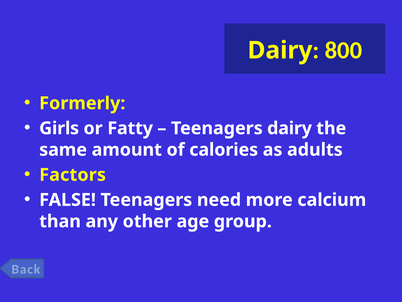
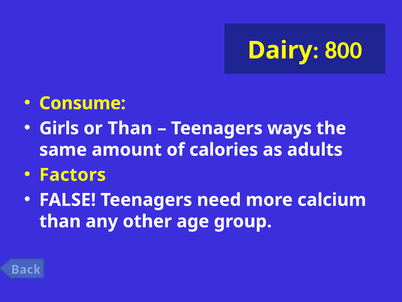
Formerly: Formerly -> Consume (82, 103)
or Fatty: Fatty -> Than (130, 128)
Teenagers dairy: dairy -> ways (290, 128)
